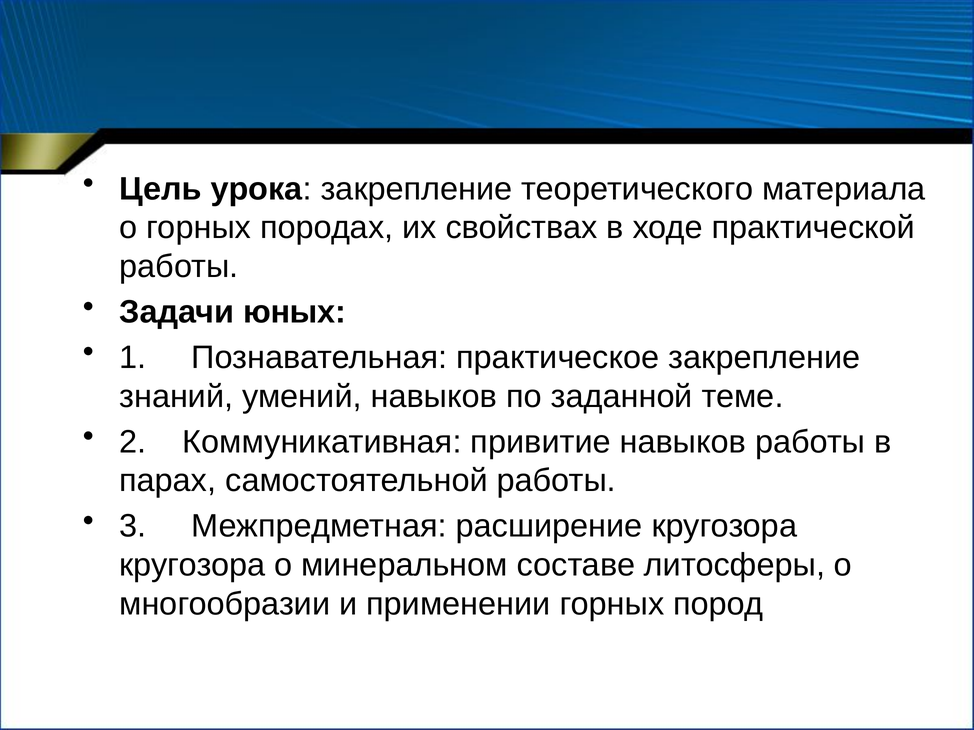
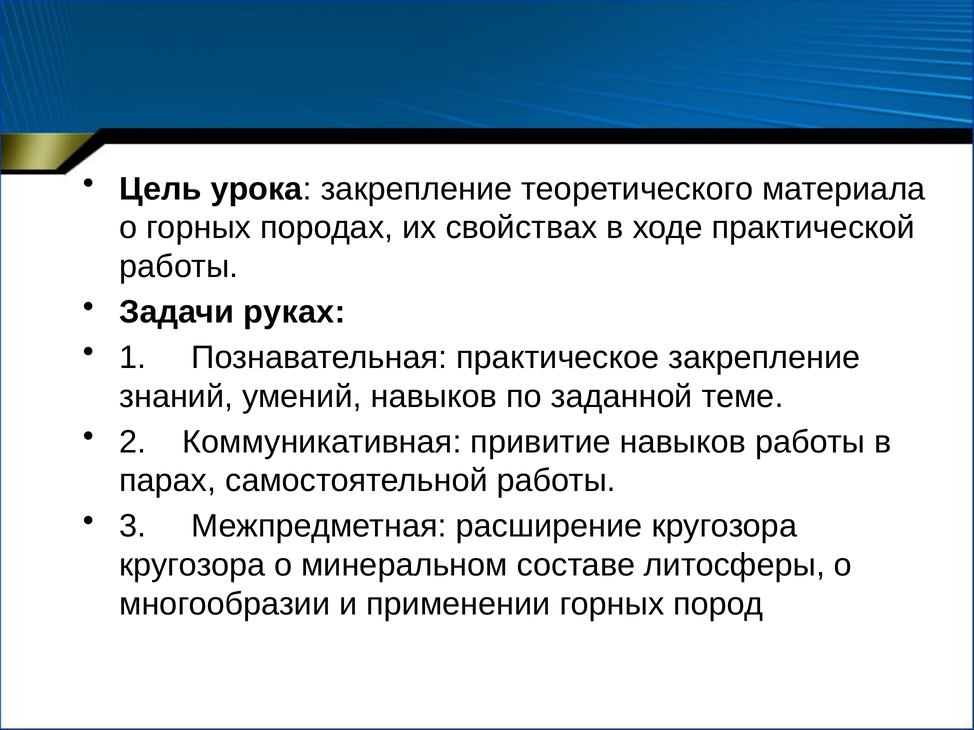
юных: юных -> руках (294, 312)
